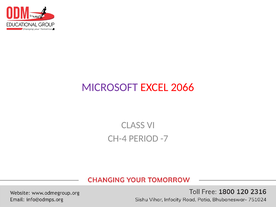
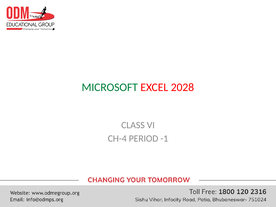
MICROSOFT colour: purple -> green (110, 87)
2066: 2066 -> 2028 (183, 87)
-7: -7 -> -1 (164, 139)
